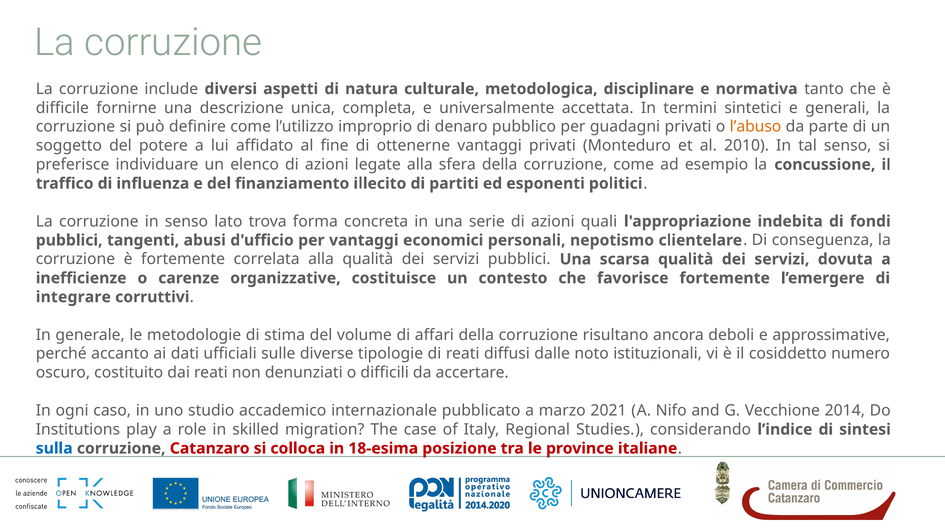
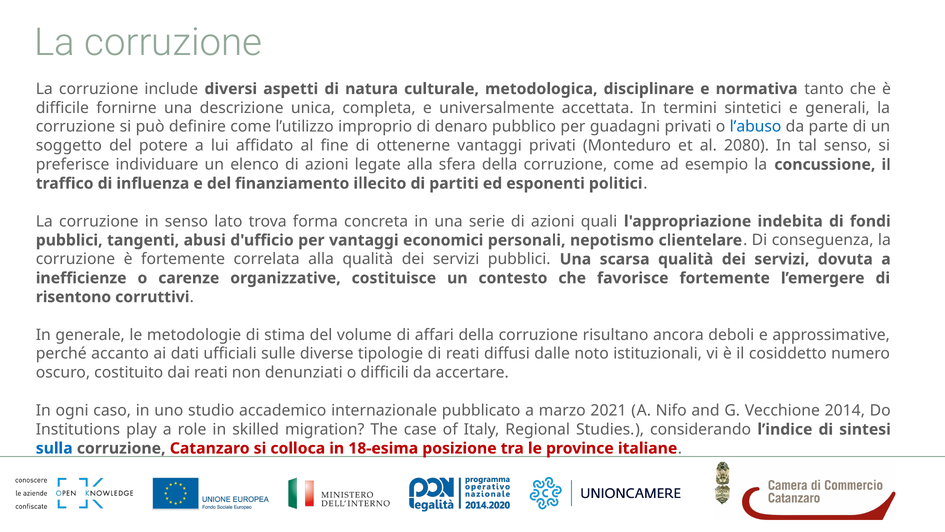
l’abuso colour: orange -> blue (756, 127)
2010: 2010 -> 2080 (746, 146)
integrare: integrare -> risentono (73, 297)
